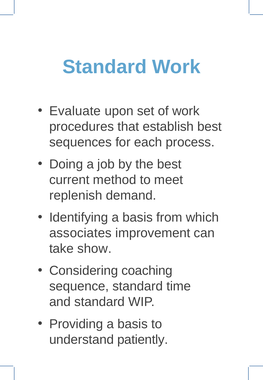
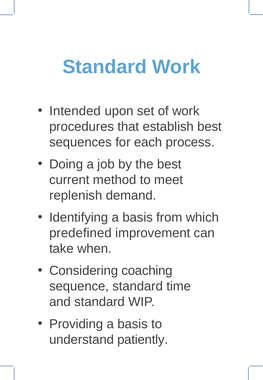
Evaluate: Evaluate -> Intended (75, 111)
associates: associates -> predefined (80, 233)
show: show -> when (95, 249)
